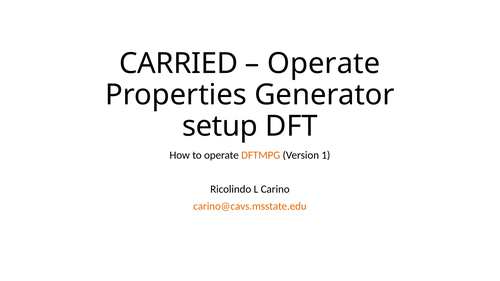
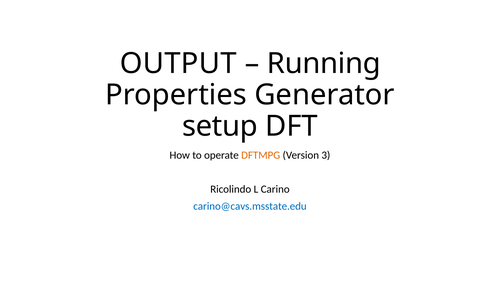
CARRIED: CARRIED -> OUTPUT (178, 63)
Operate: Operate -> Running (324, 63)
1: 1 -> 3 (326, 155)
carino@cavs.msstate.edu colour: orange -> blue (250, 207)
